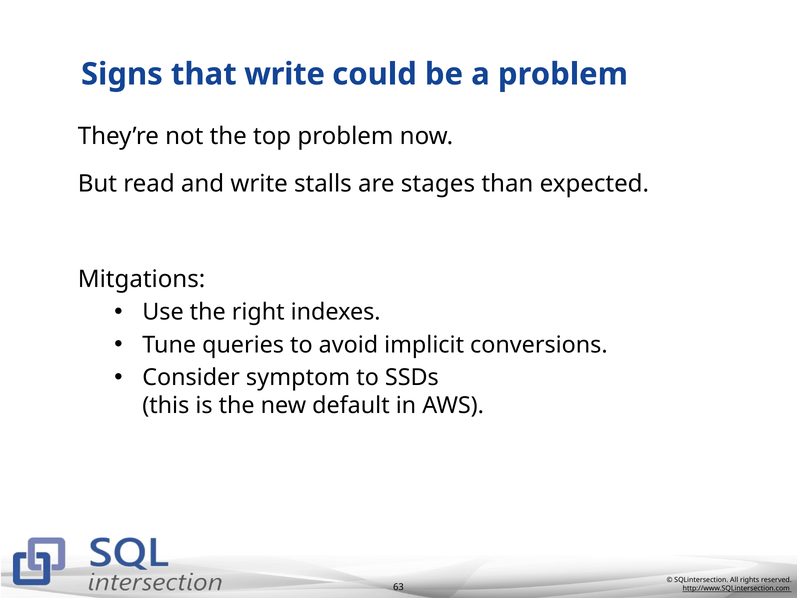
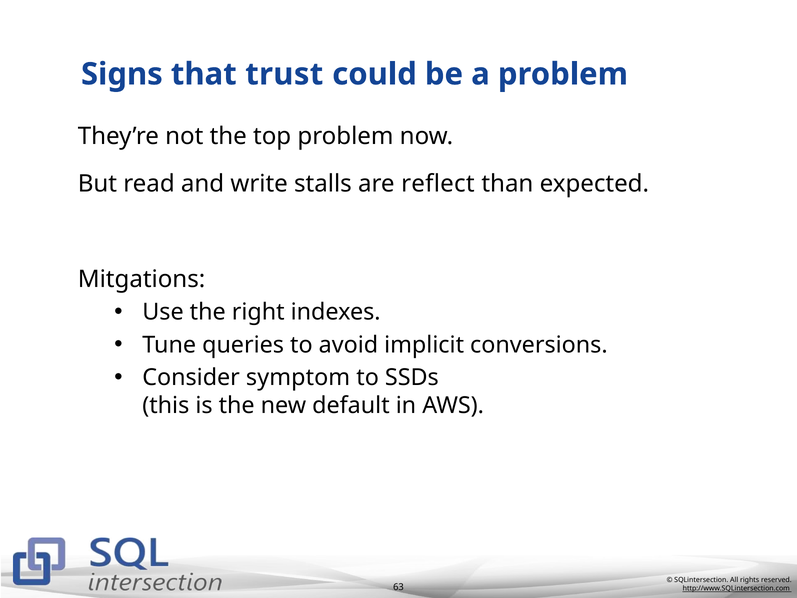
that write: write -> trust (284, 74)
stages: stages -> reflect (438, 184)
